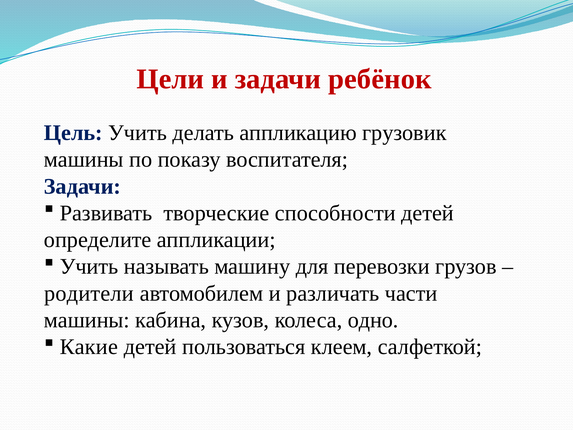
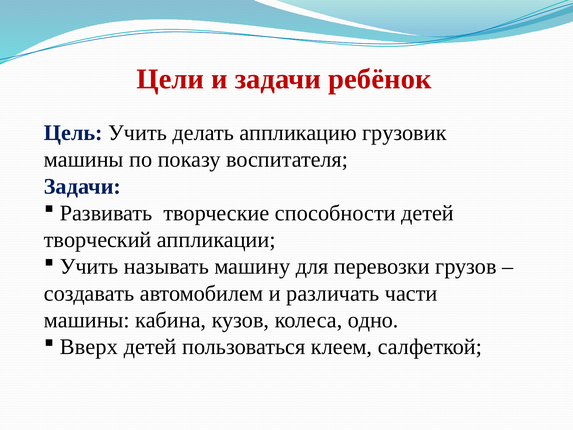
определите: определите -> творческий (98, 240)
родители: родители -> создавать (89, 293)
Какие: Какие -> Вверх (89, 347)
